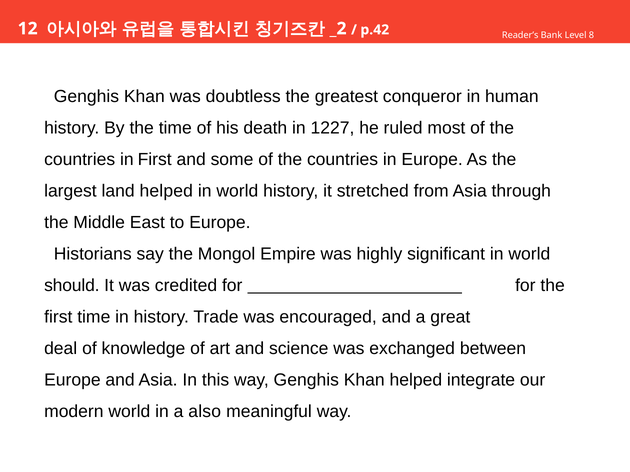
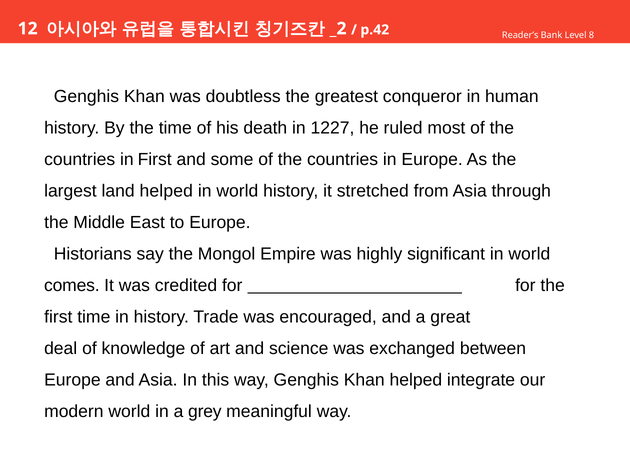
should: should -> comes (72, 286)
also: also -> grey (205, 412)
